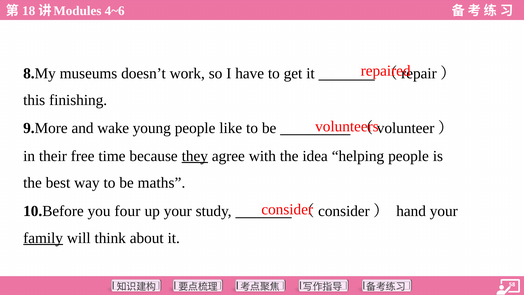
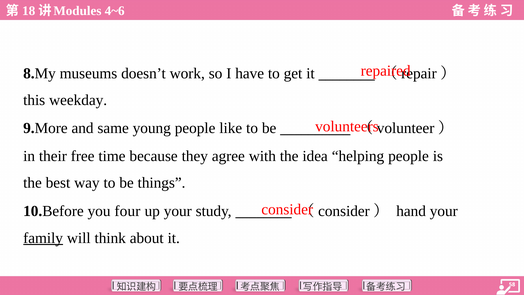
finishing: finishing -> weekday (78, 100)
wake: wake -> same (113, 128)
they underline: present -> none (195, 156)
maths: maths -> things (162, 183)
